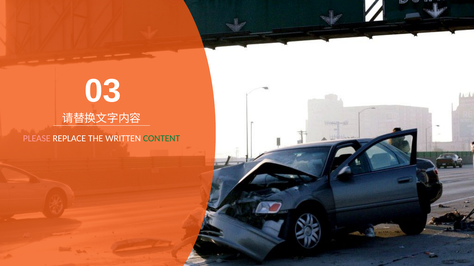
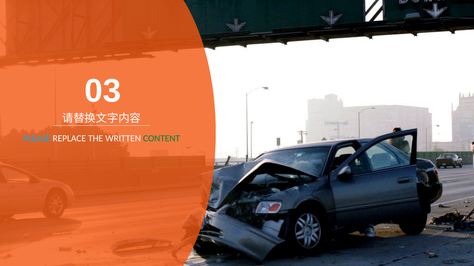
PLEASE colour: pink -> light blue (37, 139)
